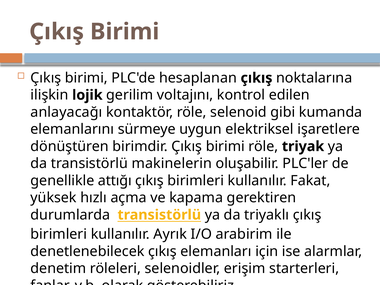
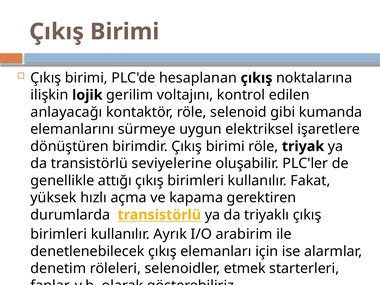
makinelerin: makinelerin -> seviyelerine (172, 163)
erişim: erişim -> etmek (245, 269)
